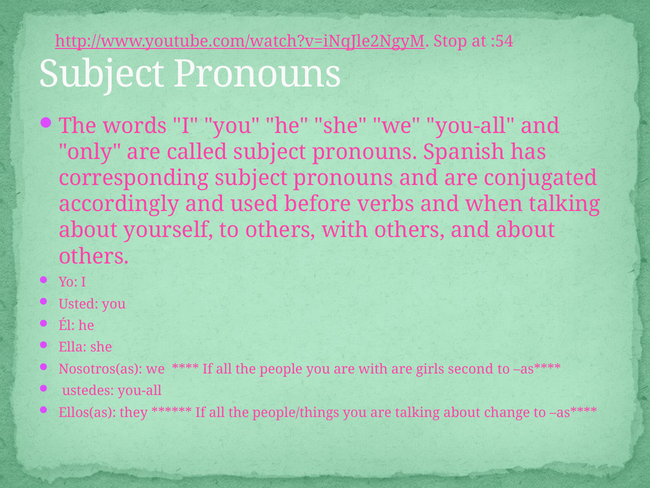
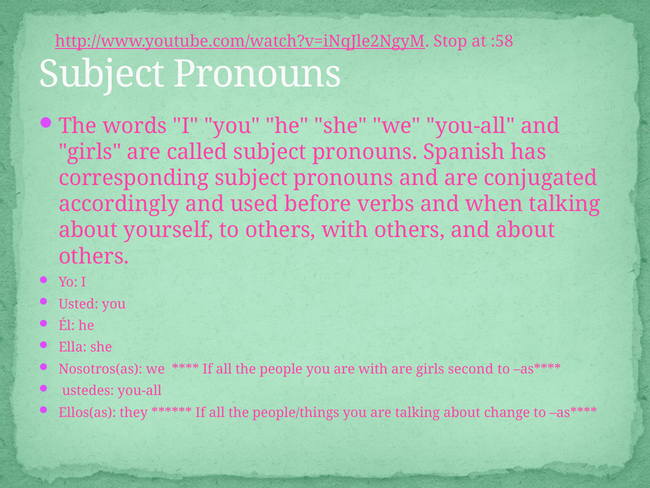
:54: :54 -> :58 (502, 41)
only: only -> girls (90, 152)
